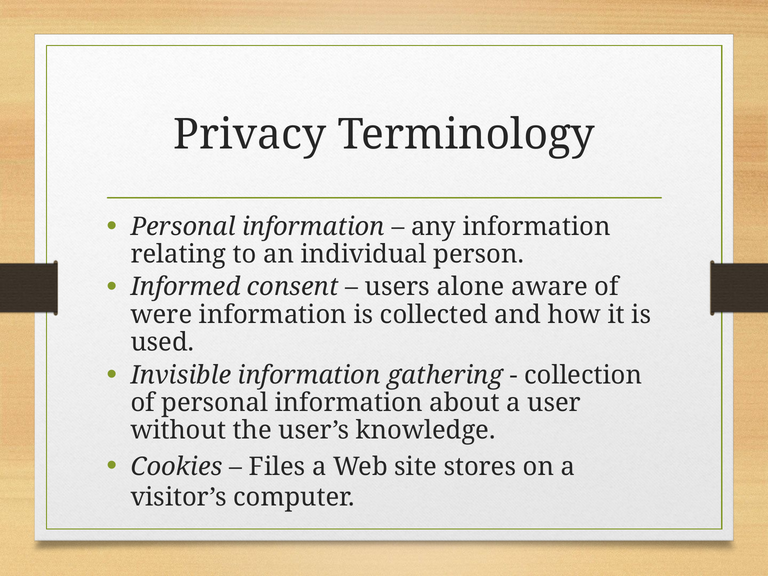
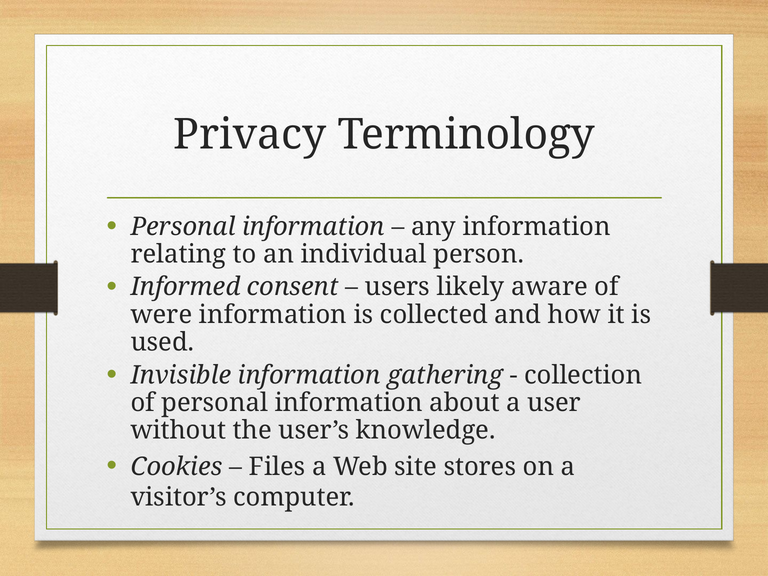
alone: alone -> likely (471, 287)
